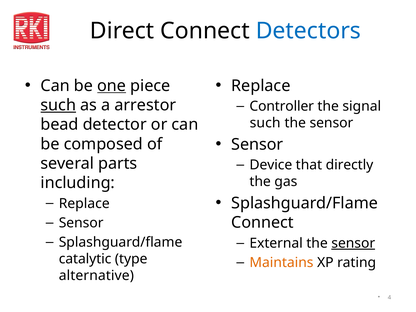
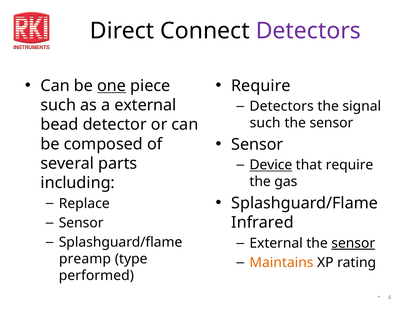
Detectors colour: blue -> purple (308, 31)
Replace: Replace -> Require (261, 86)
Controller: Controller -> Detectors (282, 106)
such underline: present -> none (58, 105)
a arrestor: arrestor -> external (145, 105)
Device underline: none -> present (271, 165)
that directly: directly -> require (350, 165)
Connect: Connect -> Infrared (262, 223)
catalytic: catalytic -> preamp (85, 259)
alternative: alternative -> performed (96, 276)
